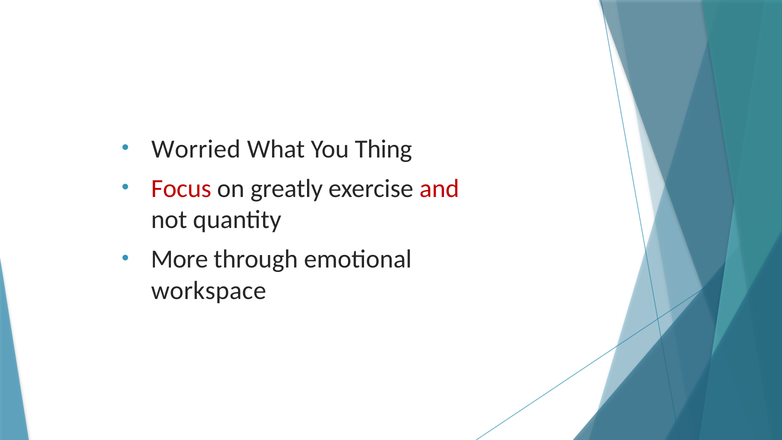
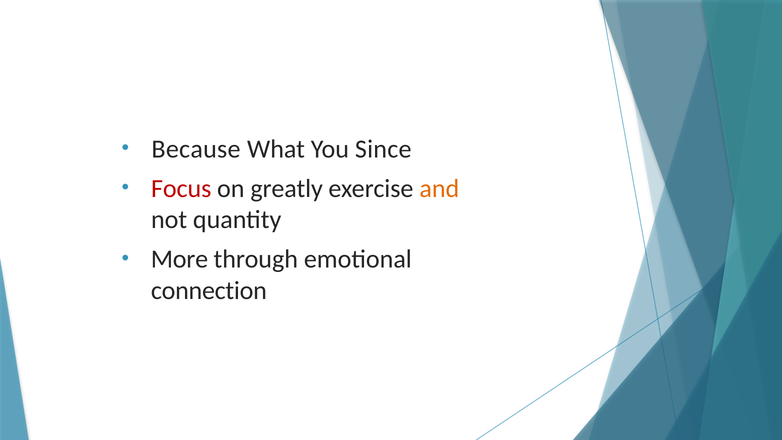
Worried: Worried -> Because (196, 149)
Thing: Thing -> Since (383, 149)
and colour: red -> orange (439, 188)
workspace: workspace -> connection (209, 290)
